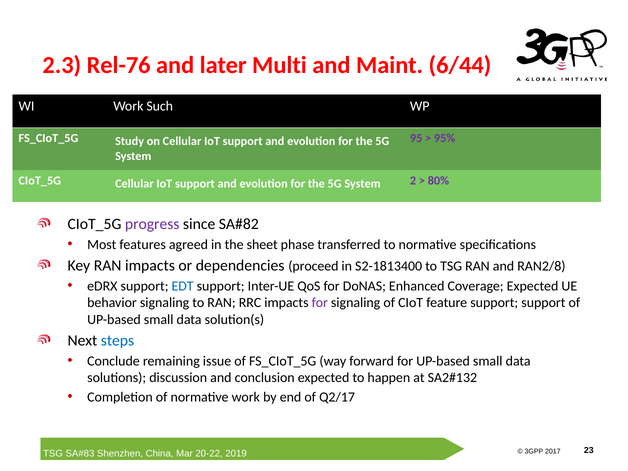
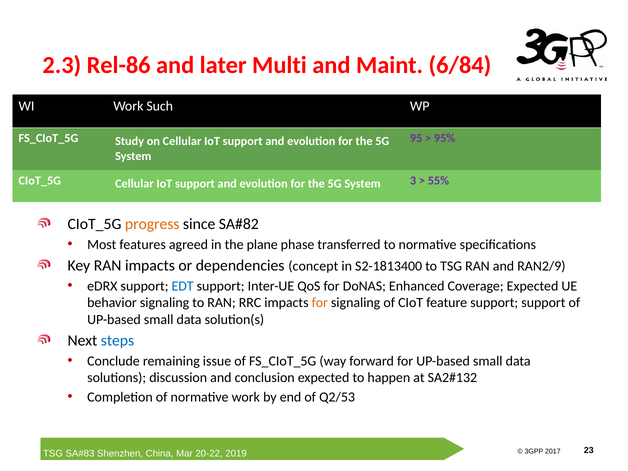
Rel-76: Rel-76 -> Rel-86 (119, 65)
6/44: 6/44 -> 6/84 (460, 65)
2: 2 -> 3 (413, 181)
80%: 80% -> 55% (438, 181)
progress colour: purple -> orange (152, 224)
sheet: sheet -> plane (262, 244)
proceed: proceed -> concept (313, 266)
RAN2/8: RAN2/8 -> RAN2/9 (541, 266)
for colour: purple -> orange (320, 303)
Q2/17: Q2/17 -> Q2/53 (337, 397)
